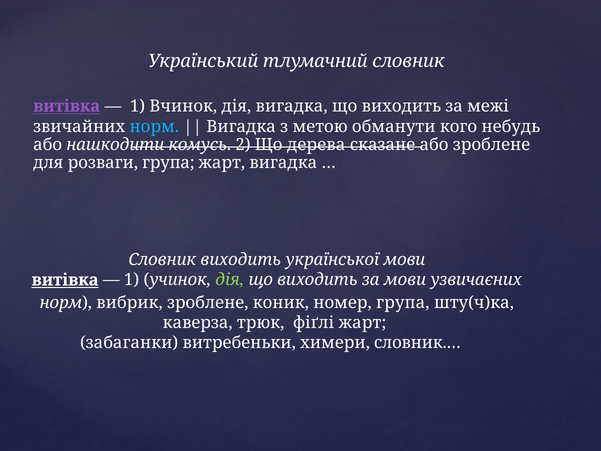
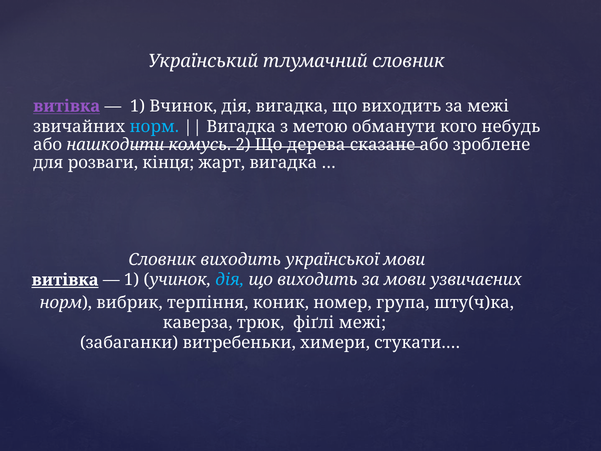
розваги група: група -> кінця (168, 163)
дія colour: light green -> light blue (230, 280)
вибрик зроблене: зроблене -> терпіння (208, 303)
фіґлі жарт: жарт -> межі (362, 323)
словник.…: словник.… -> стукати.… (417, 343)
